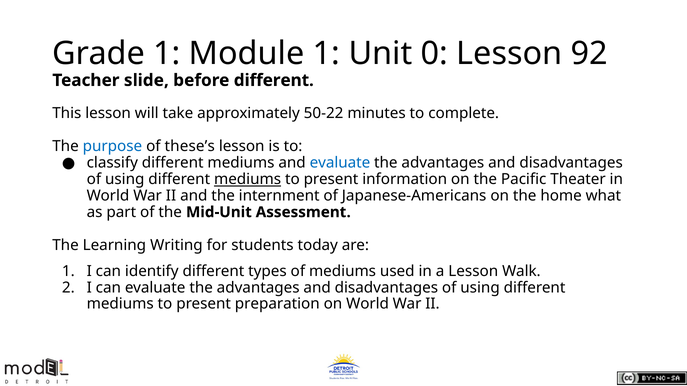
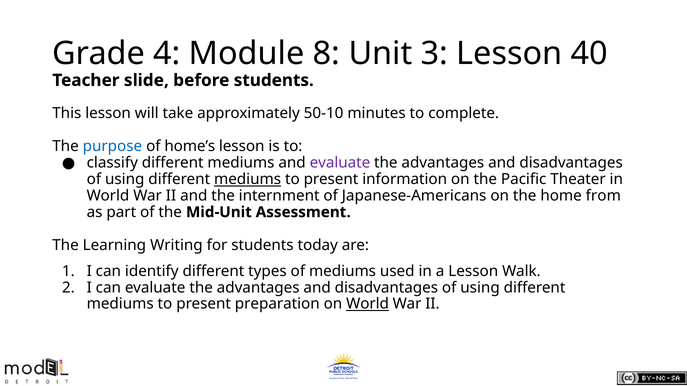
Grade 1: 1 -> 4 (167, 54)
Module 1: 1 -> 8 (327, 54)
0: 0 -> 3 (434, 54)
92: 92 -> 40 (589, 54)
before different: different -> students (274, 80)
50-22: 50-22 -> 50-10 (324, 114)
these’s: these’s -> home’s (190, 147)
evaluate colour: blue -> purple (340, 163)
what: what -> from (603, 196)
World underline: none -> present (368, 304)
